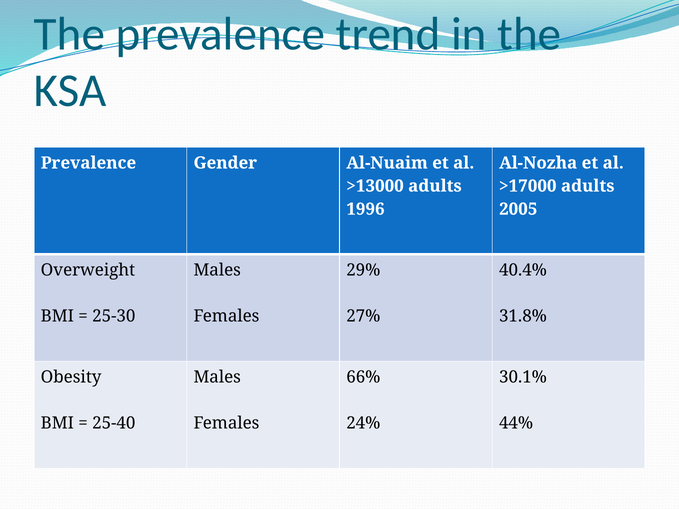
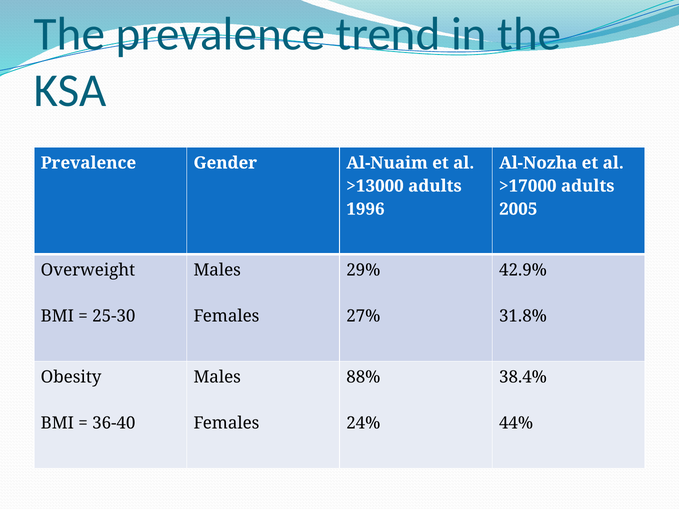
40.4%: 40.4% -> 42.9% (523, 270)
66%: 66% -> 88% (363, 377)
30.1%: 30.1% -> 38.4% (523, 377)
25-40: 25-40 -> 36-40 (114, 423)
